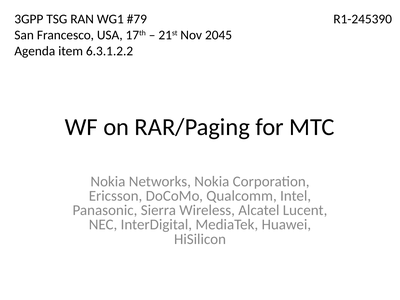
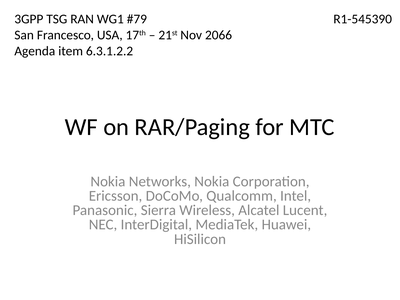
R1-245390: R1-245390 -> R1-545390 (363, 19)
2045: 2045 -> 2066 (219, 35)
